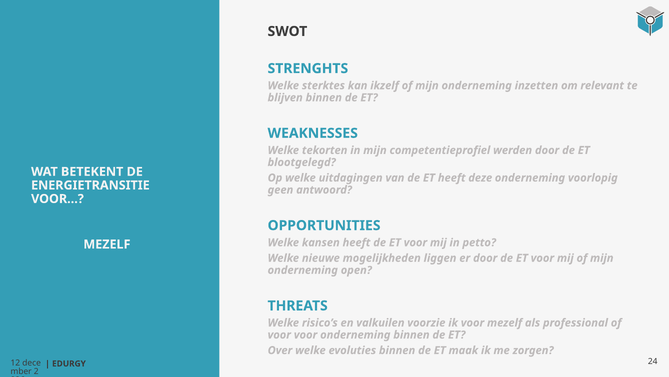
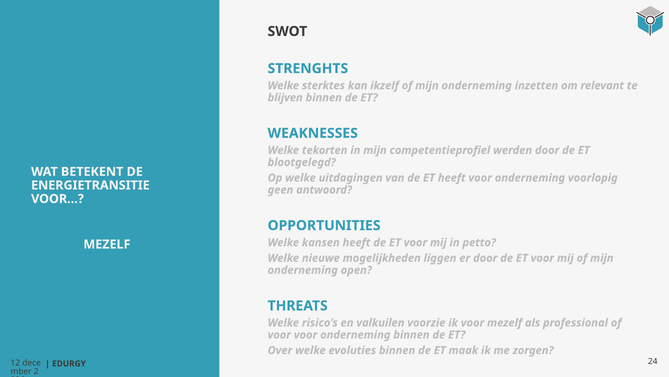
heeft deze: deze -> voor (480, 178)
